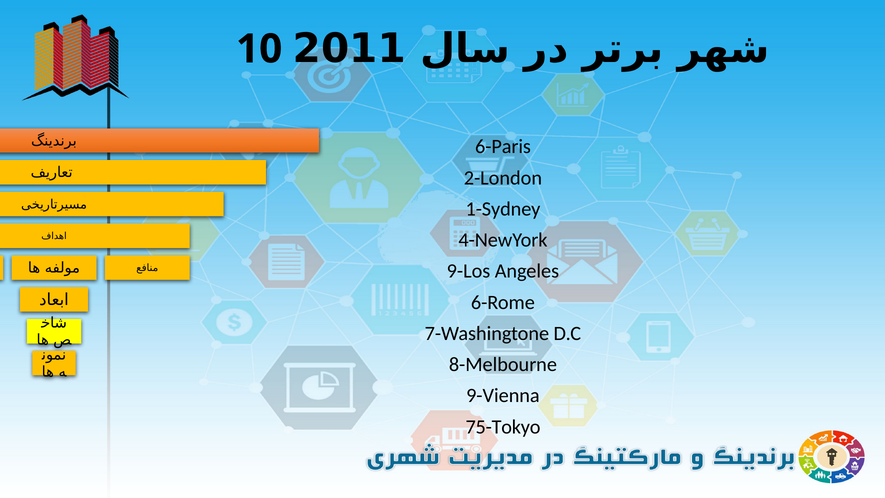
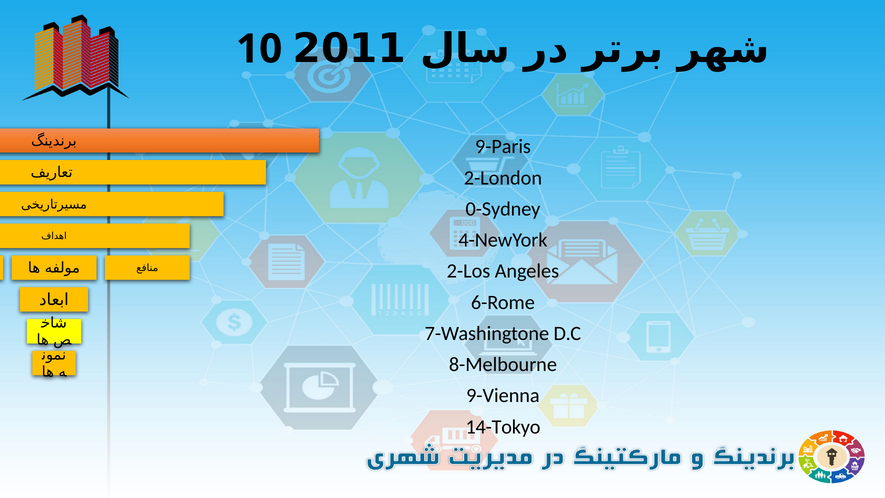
6-Paris: 6-Paris -> 9-Paris (503, 147)
1-Sydney: 1-Sydney -> 0-Sydney (503, 209)
9-Los: 9-Los -> 2-Los (468, 271)
75-Tokyo: 75-Tokyo -> 14-Tokyo (503, 427)
